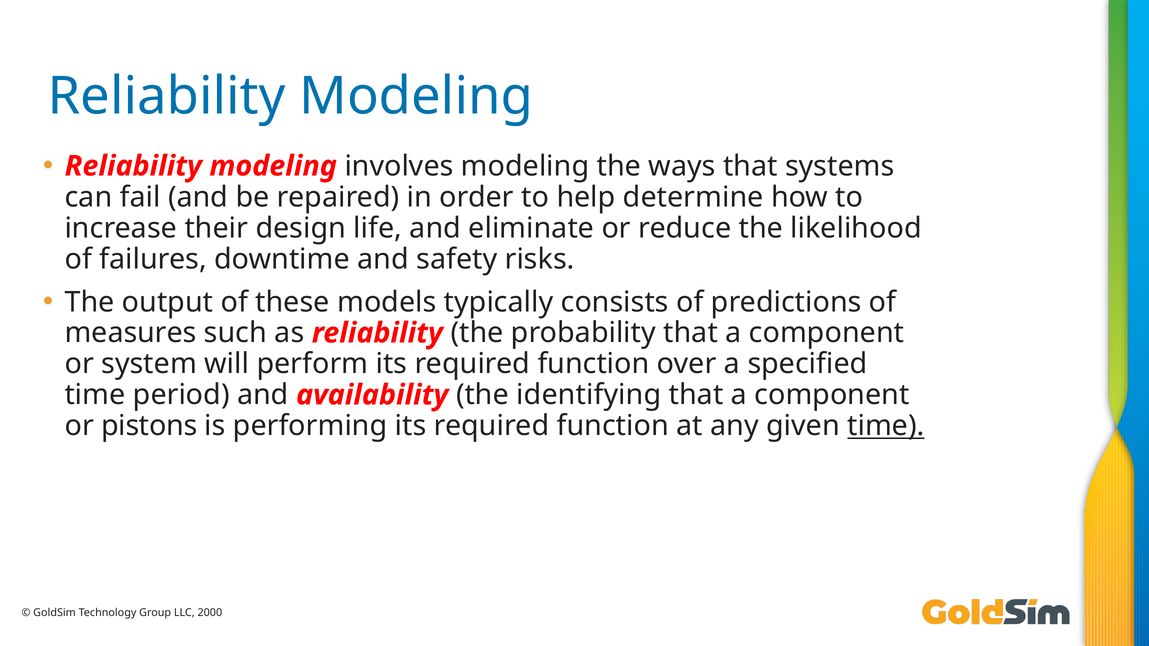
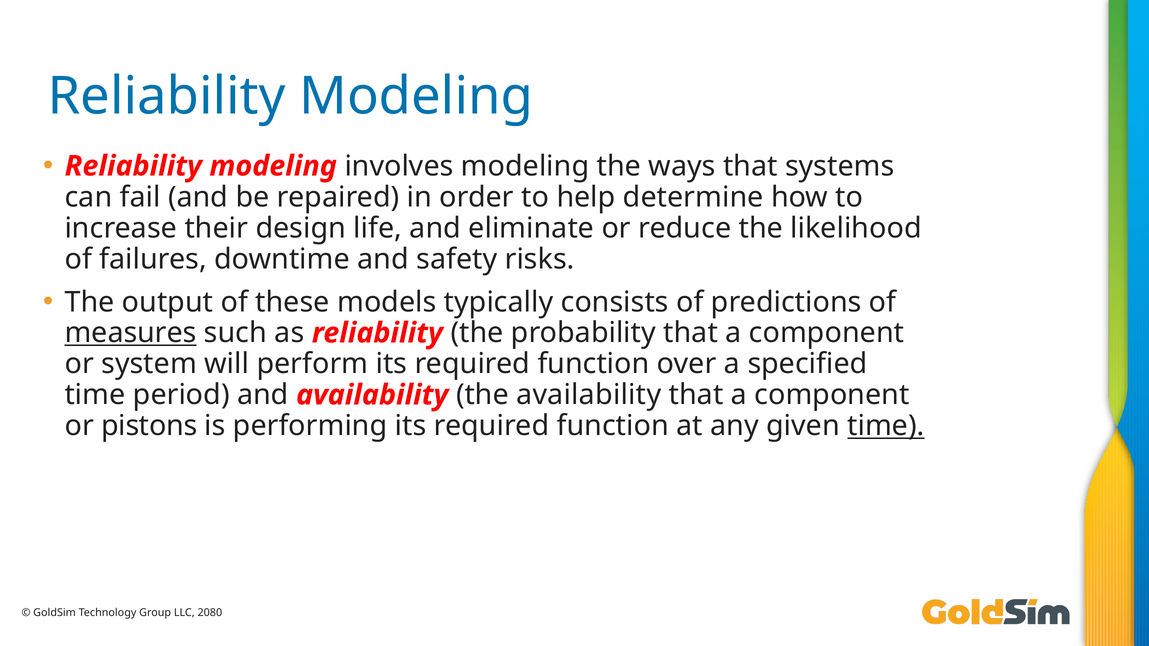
measures underline: none -> present (131, 333)
the identifying: identifying -> availability (589, 395)
2000: 2000 -> 2080 (210, 613)
